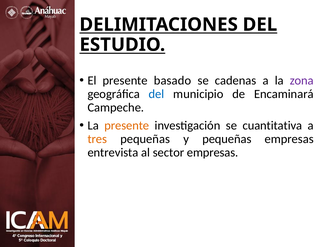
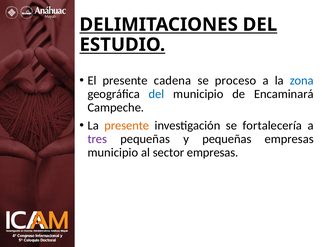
basado: basado -> cadena (173, 81)
cadenas: cadenas -> proceso (236, 81)
zona colour: purple -> blue (302, 81)
cuantitativa: cuantitativa -> fortalecería (272, 126)
tres colour: orange -> purple (97, 139)
entrevista: entrevista -> municipio (113, 153)
